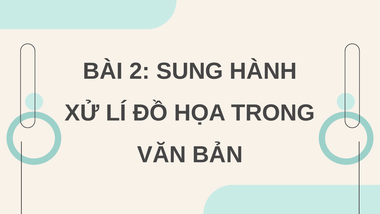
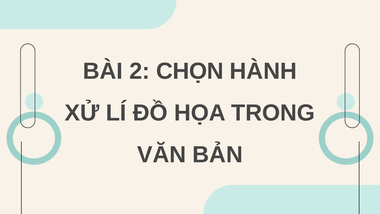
SUNG: SUNG -> CHỌN (190, 71)
